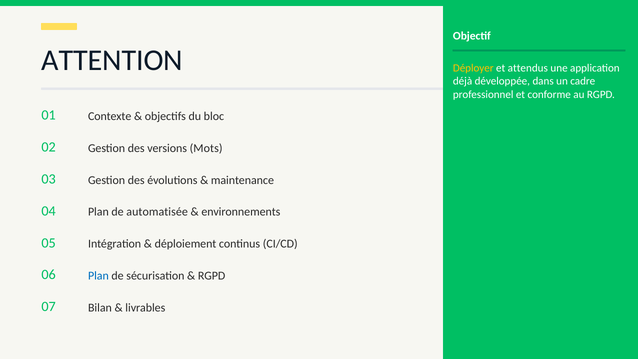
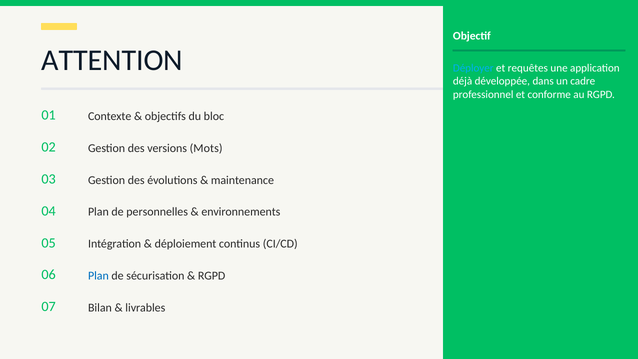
Déployer colour: yellow -> light blue (473, 68)
attendus: attendus -> requêtes (528, 68)
automatisée: automatisée -> personnelles (157, 212)
